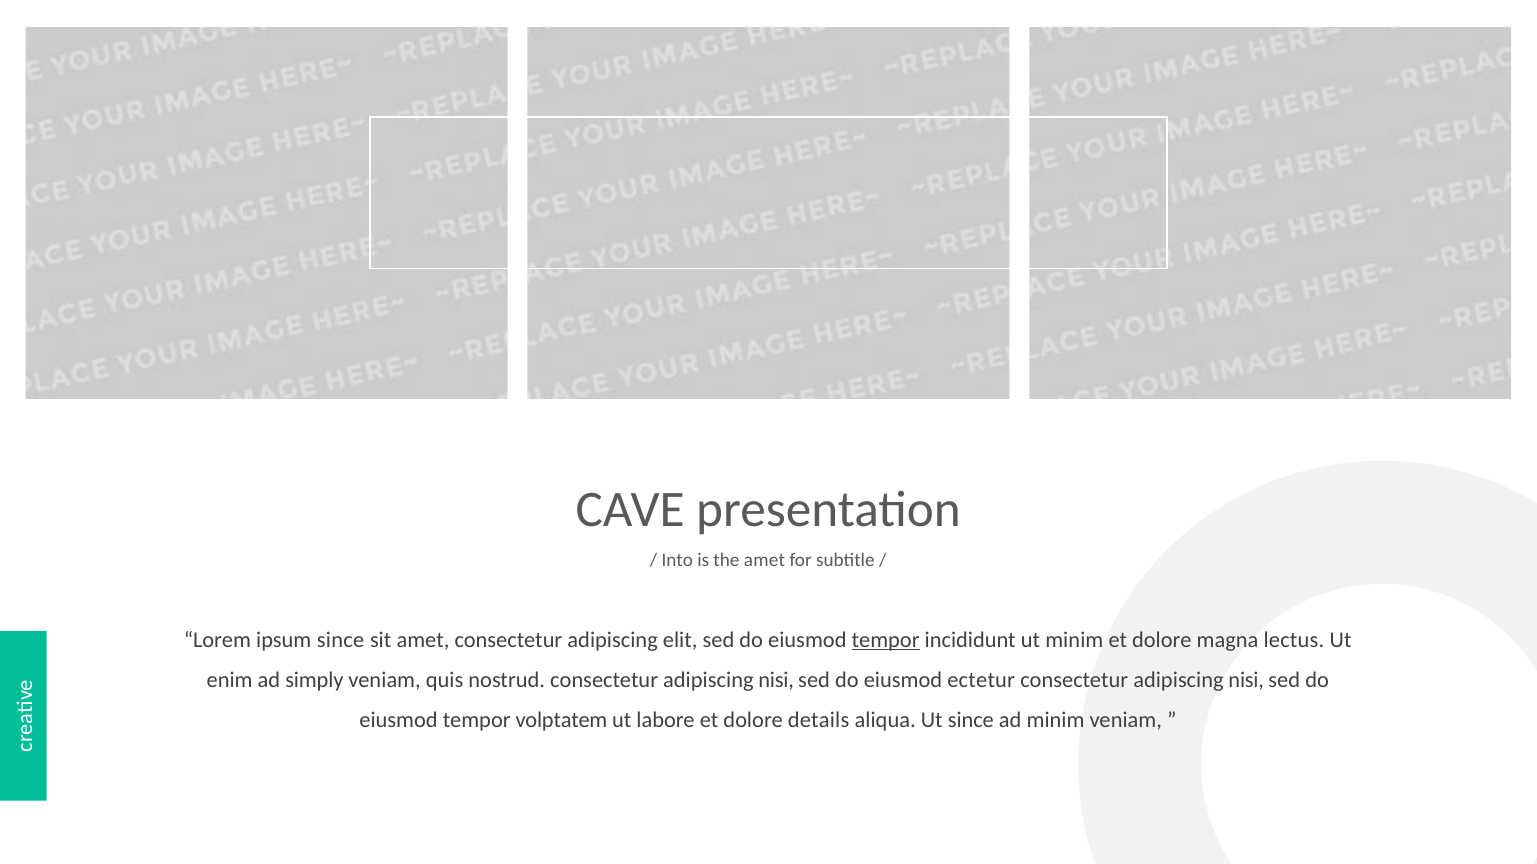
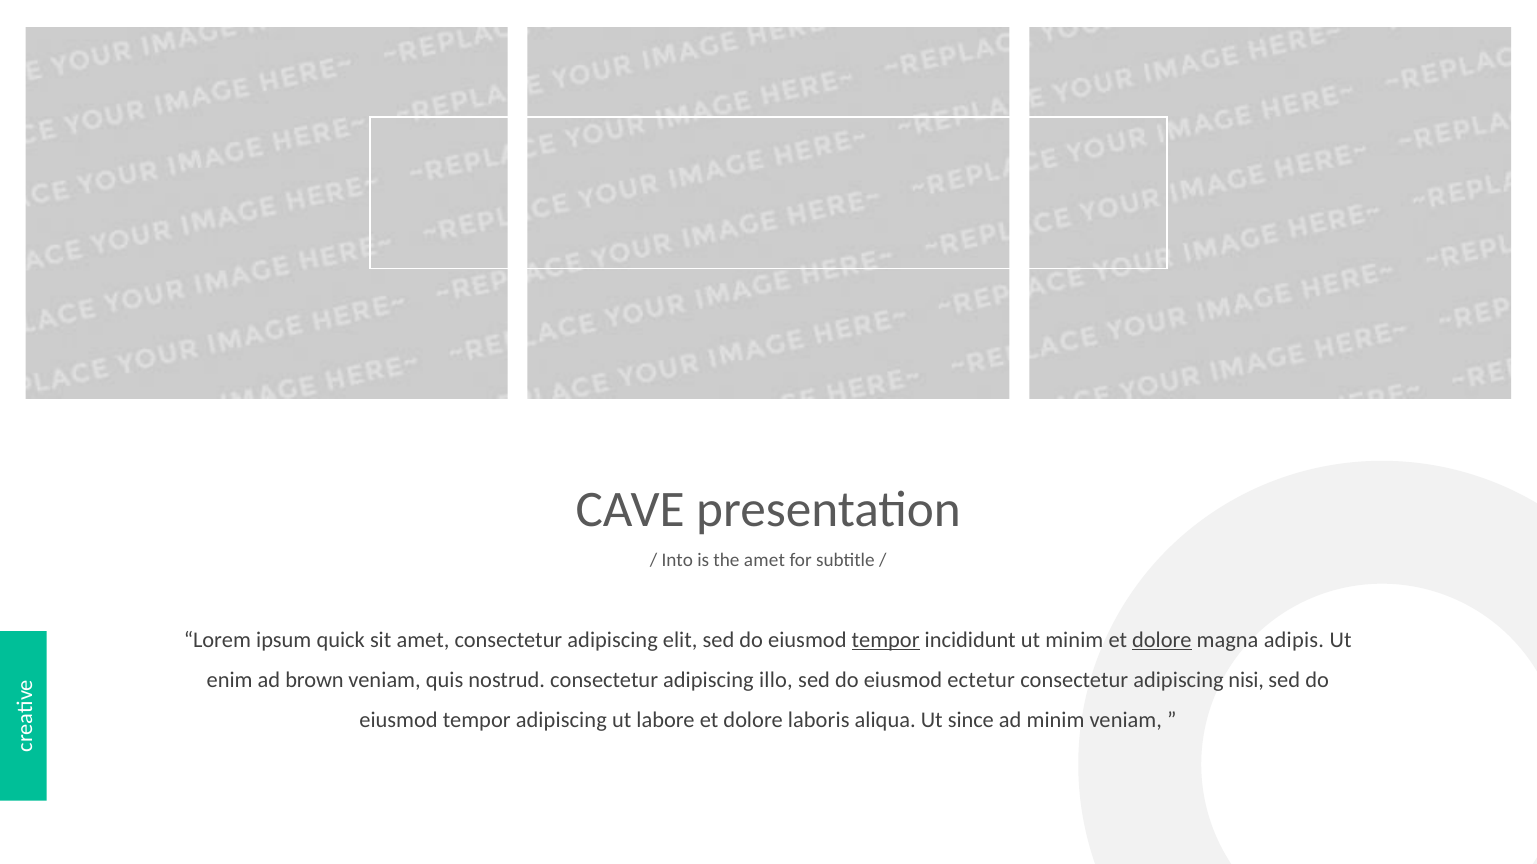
ipsum since: since -> quick (341, 640)
dolore underline: none -> present (1162, 640)
lectus: lectus -> adipis (1294, 640)
simply: simply -> brown (314, 680)
nostrud consectetur adipiscing nisi: nisi -> illo (776, 680)
tempor volptatem: volptatem -> adipiscing (561, 721)
details: details -> laboris (819, 721)
